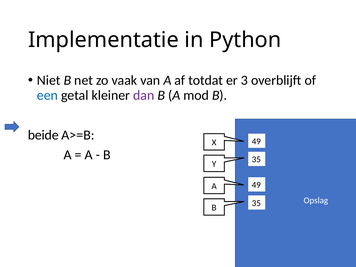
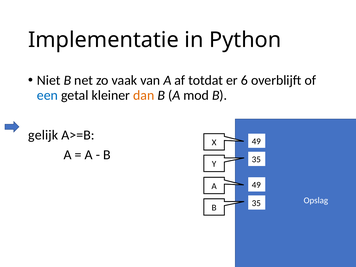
3: 3 -> 6 (244, 80)
dan colour: purple -> orange (144, 95)
beide: beide -> gelijk (43, 135)
